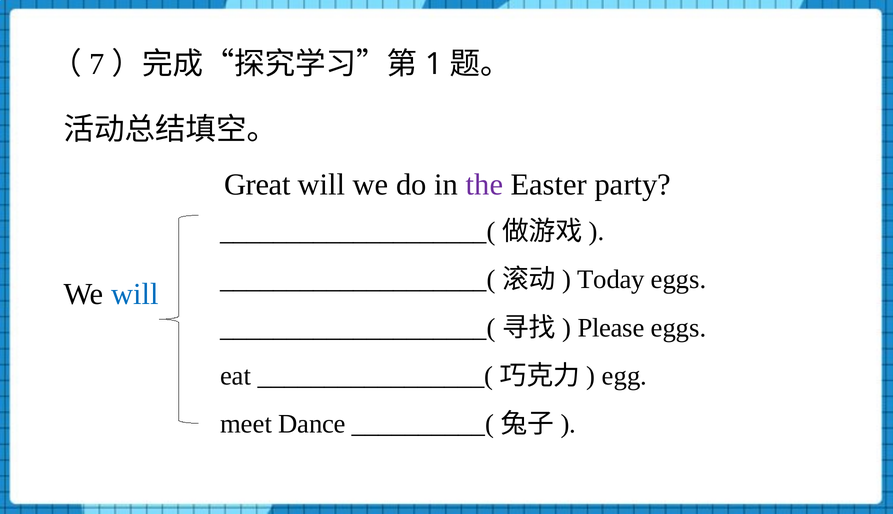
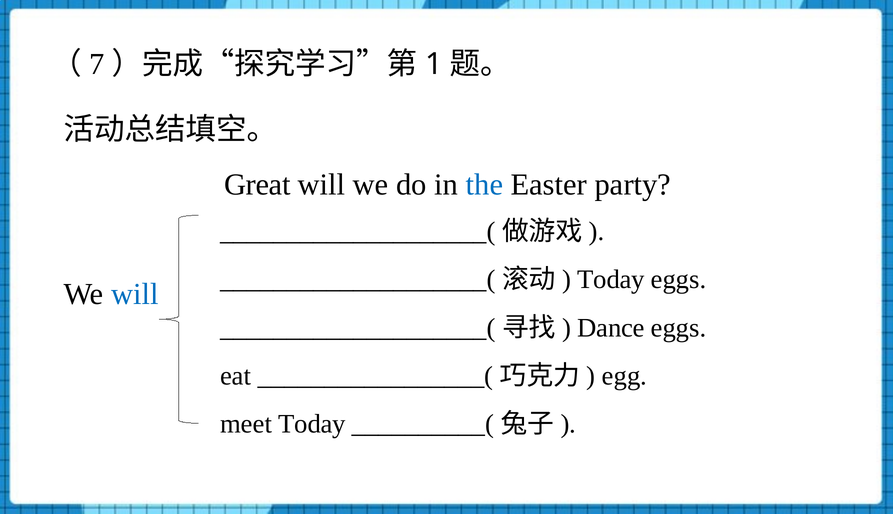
the colour: purple -> blue (484, 184)
Please: Please -> Dance (611, 328)
meet Dance: Dance -> Today (312, 424)
